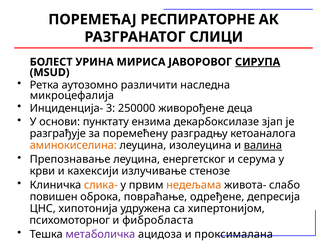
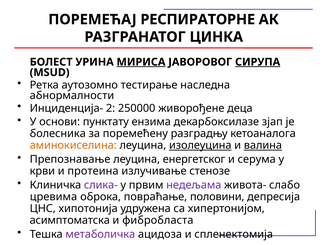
СЛИЦИ: СЛИЦИ -> ЦИНКА (216, 37)
МИРИСА underline: none -> present (141, 62)
различити: различити -> тестирање (149, 85)
микроцефалија: микроцефалија -> абнормалности (72, 96)
3: 3 -> 2 (111, 108)
разграђује: разграђује -> болесника (58, 134)
изолеуцина underline: none -> present (200, 146)
кахексији: кахексији -> протеина (93, 171)
слика- colour: orange -> purple (101, 185)
недељама colour: orange -> purple (194, 185)
повишен: повишен -> цревима (54, 197)
одређене: одређене -> половини (217, 197)
психомоторног: психомоторног -> асимптоматска (70, 220)
проксималана: проксималана -> спленектомија (234, 234)
